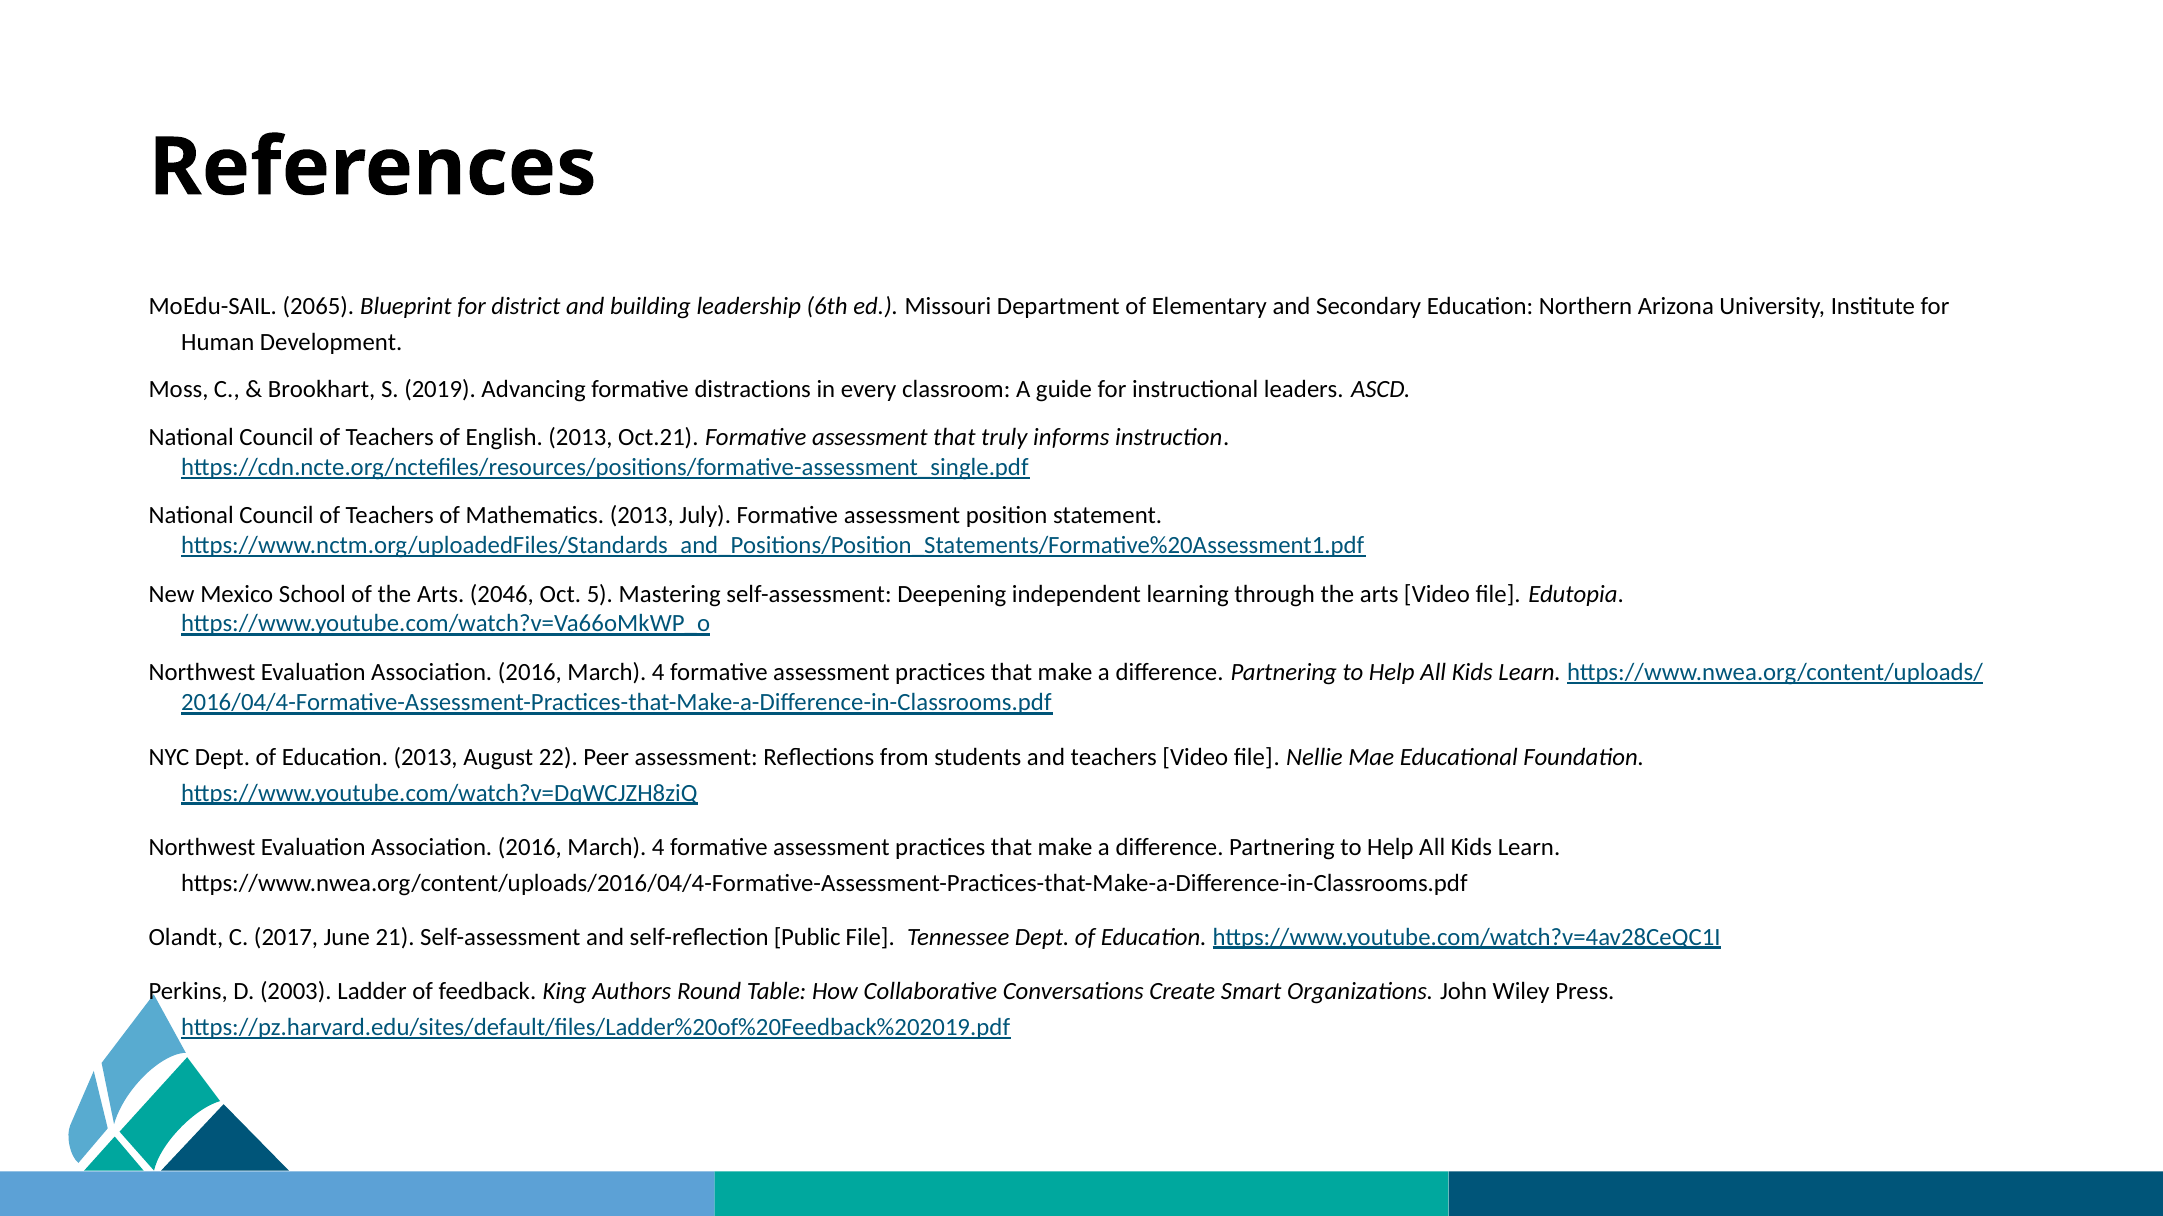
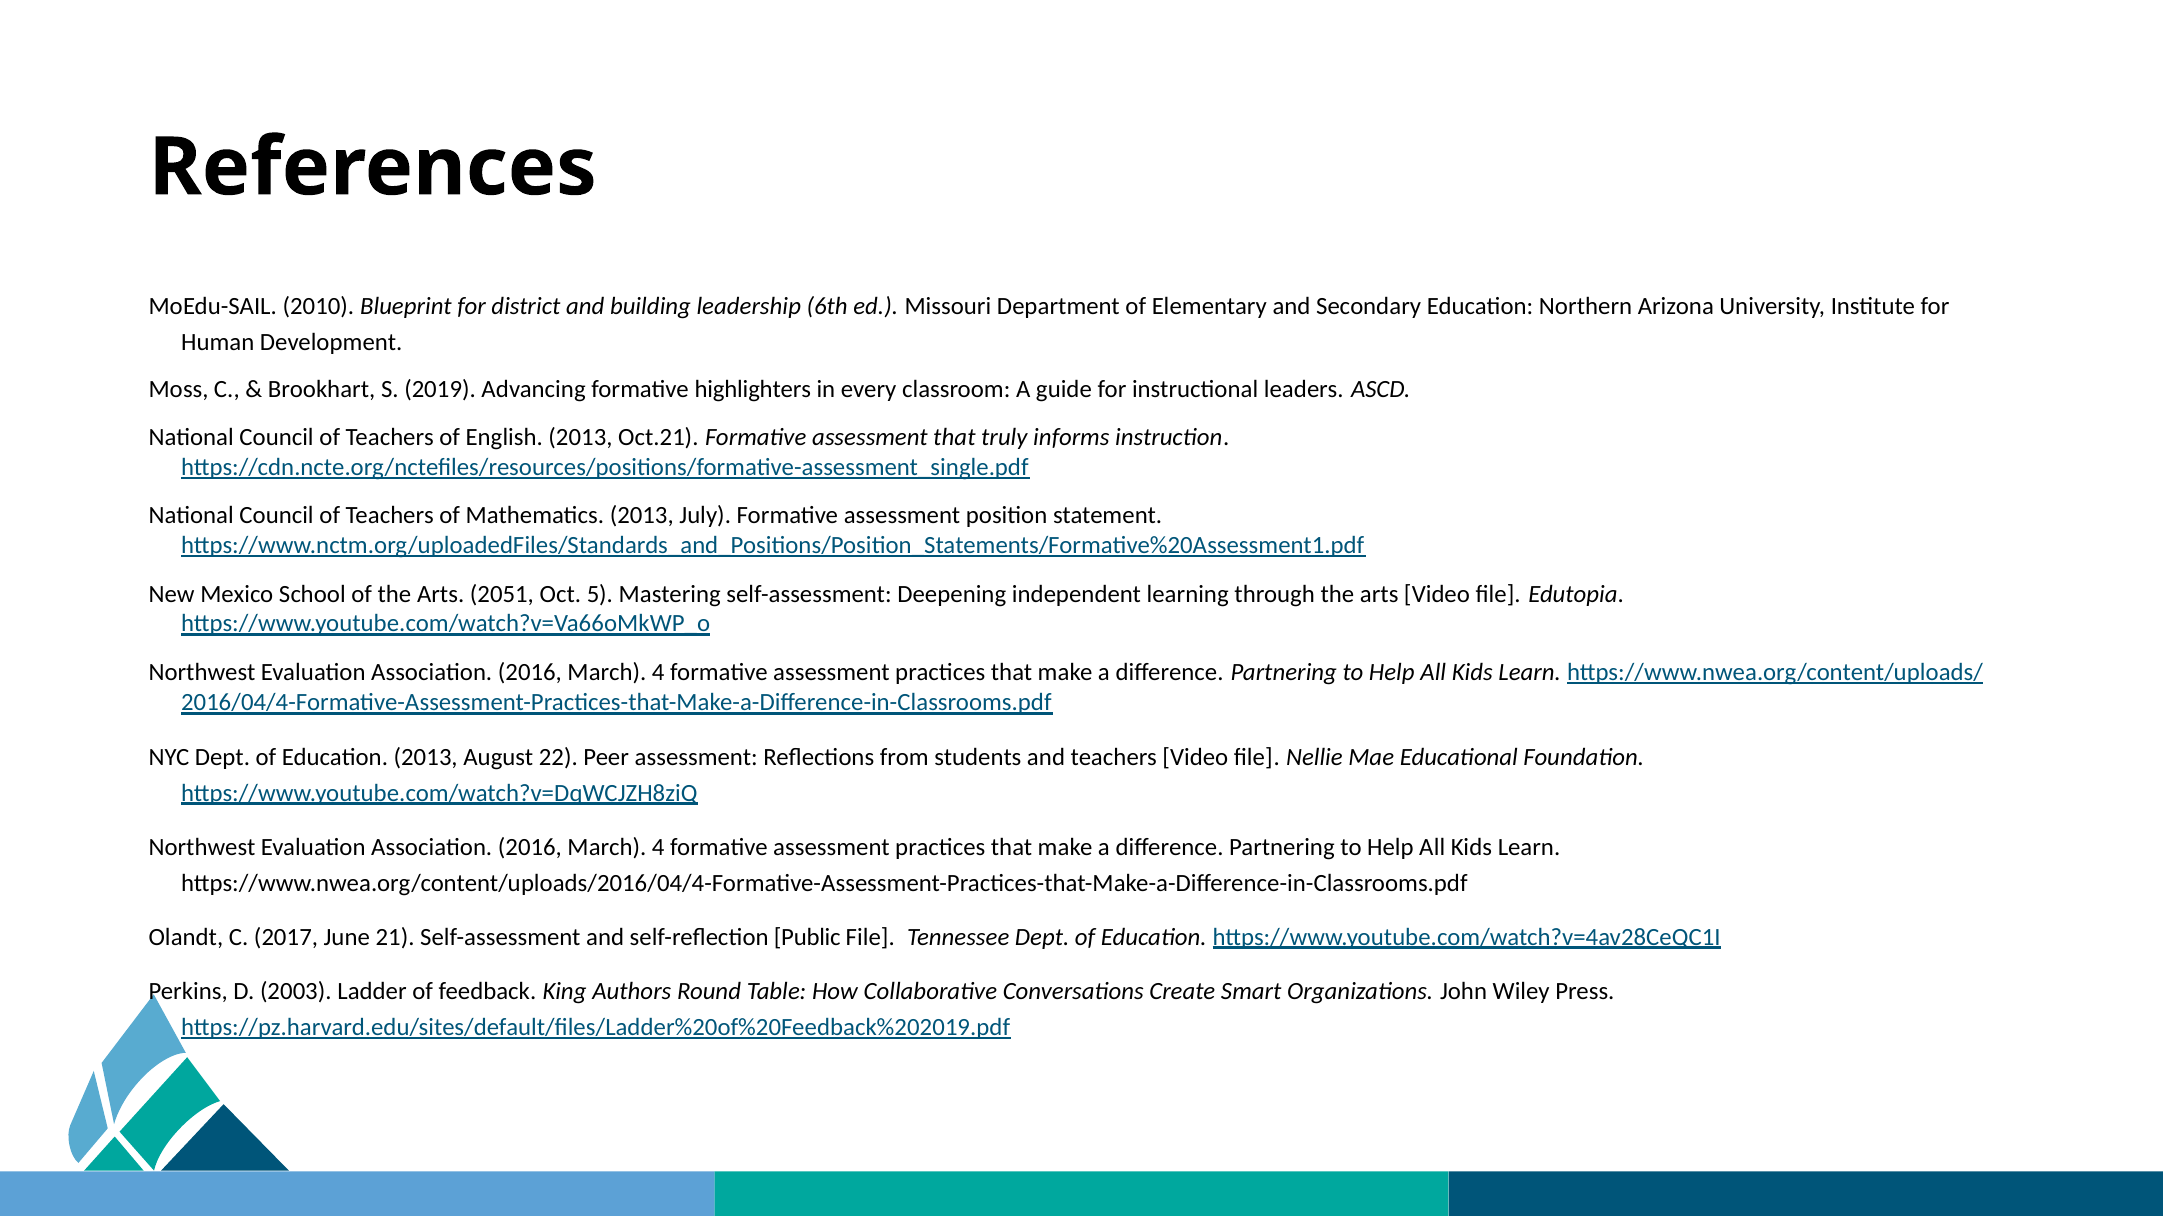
2065: 2065 -> 2010 (318, 306)
distractions: distractions -> highlighters (753, 390)
2046: 2046 -> 2051 (502, 594)
